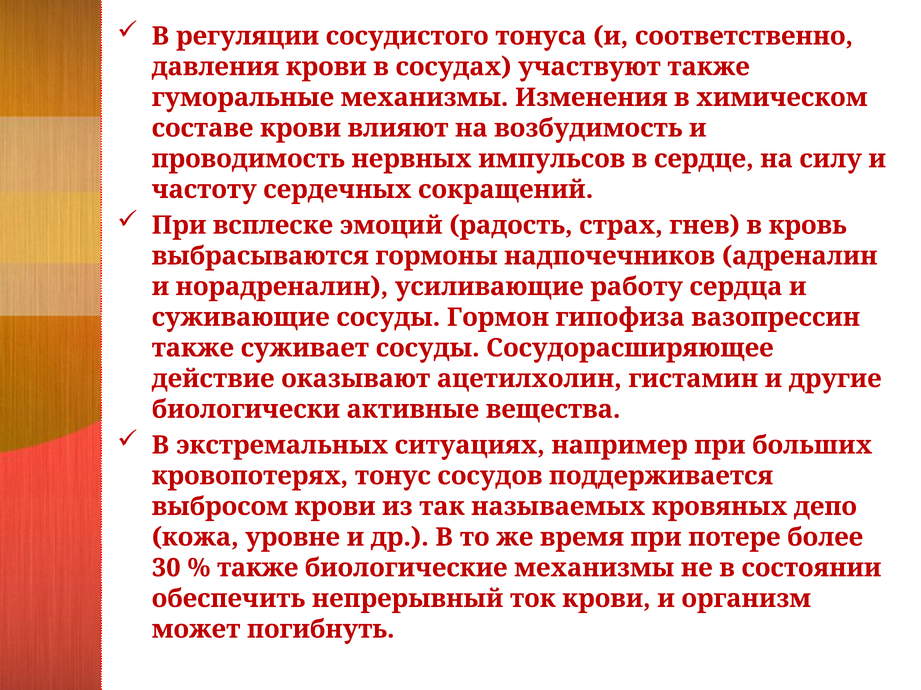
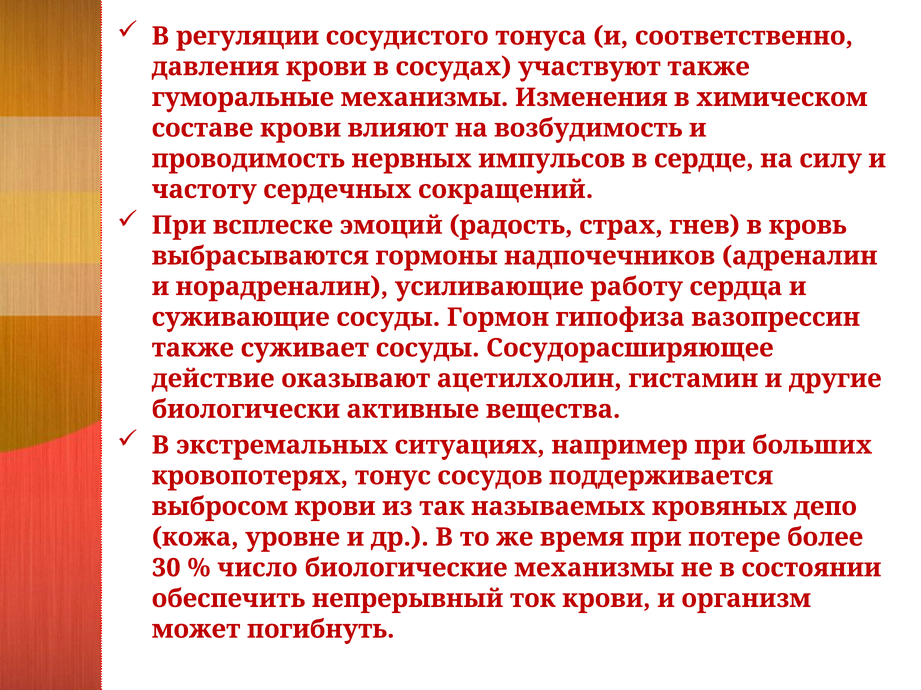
также: также -> число (257, 568)
